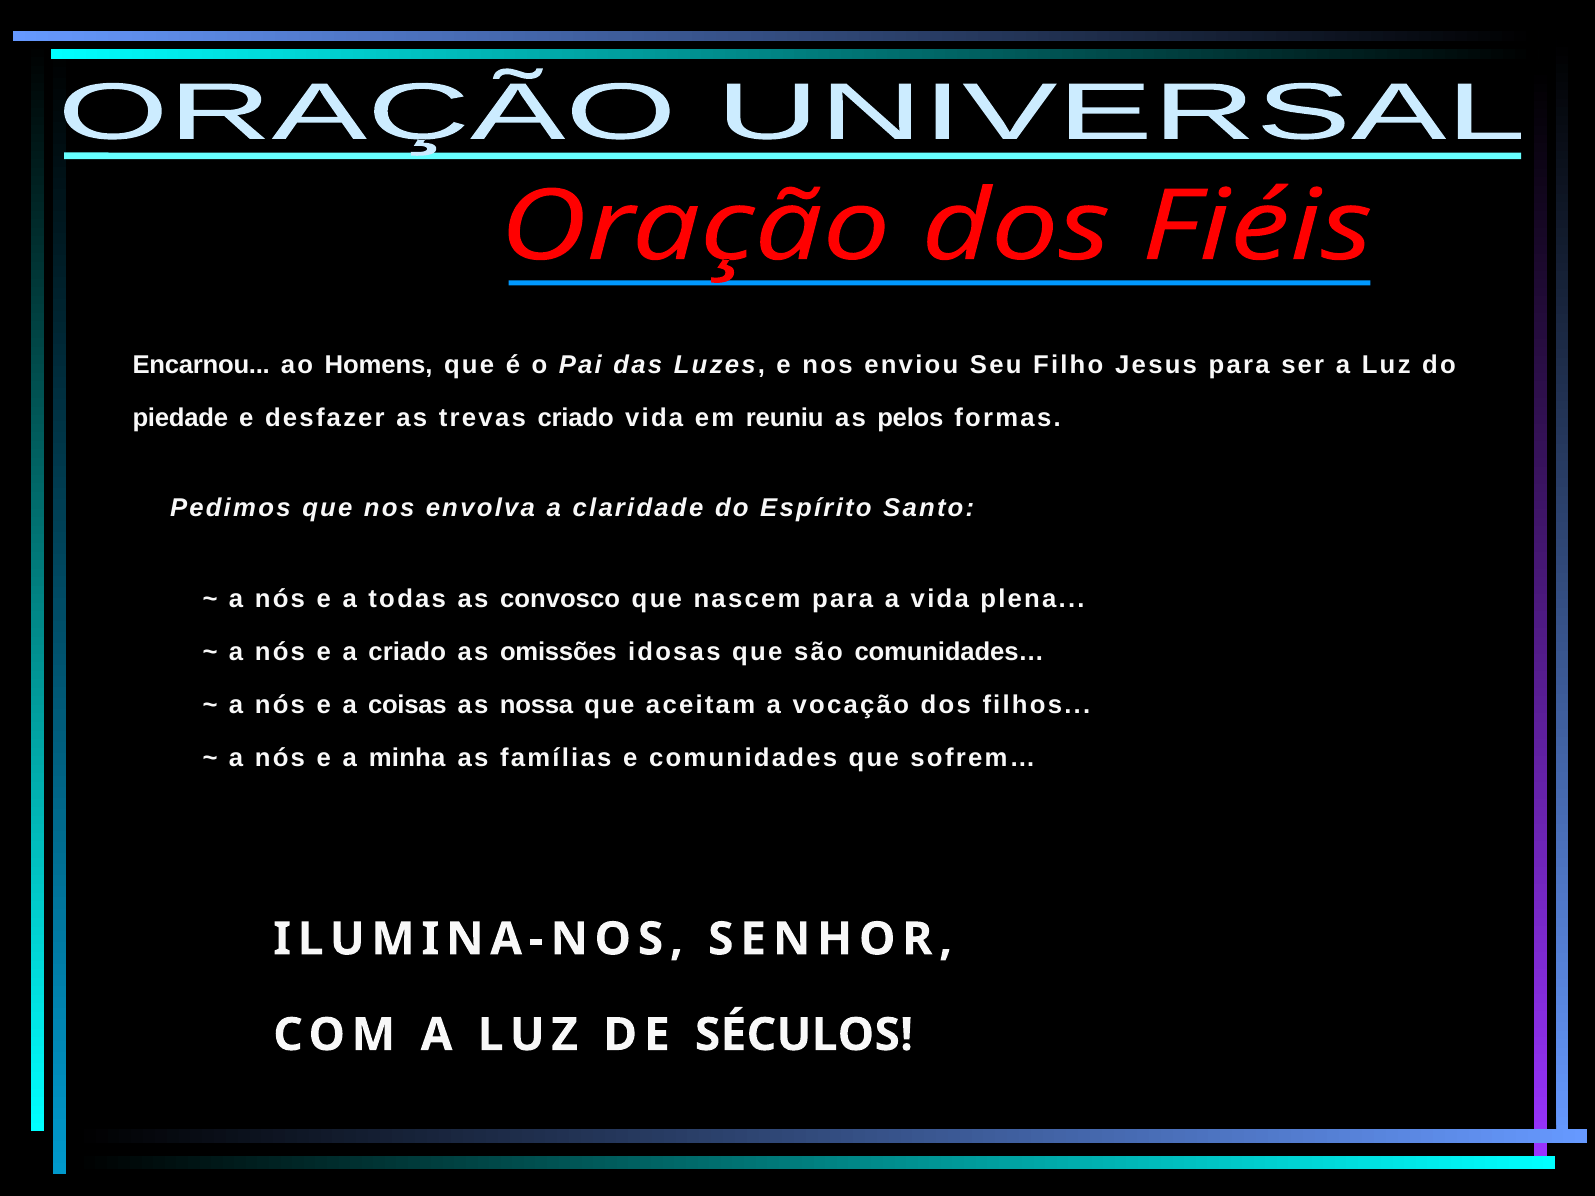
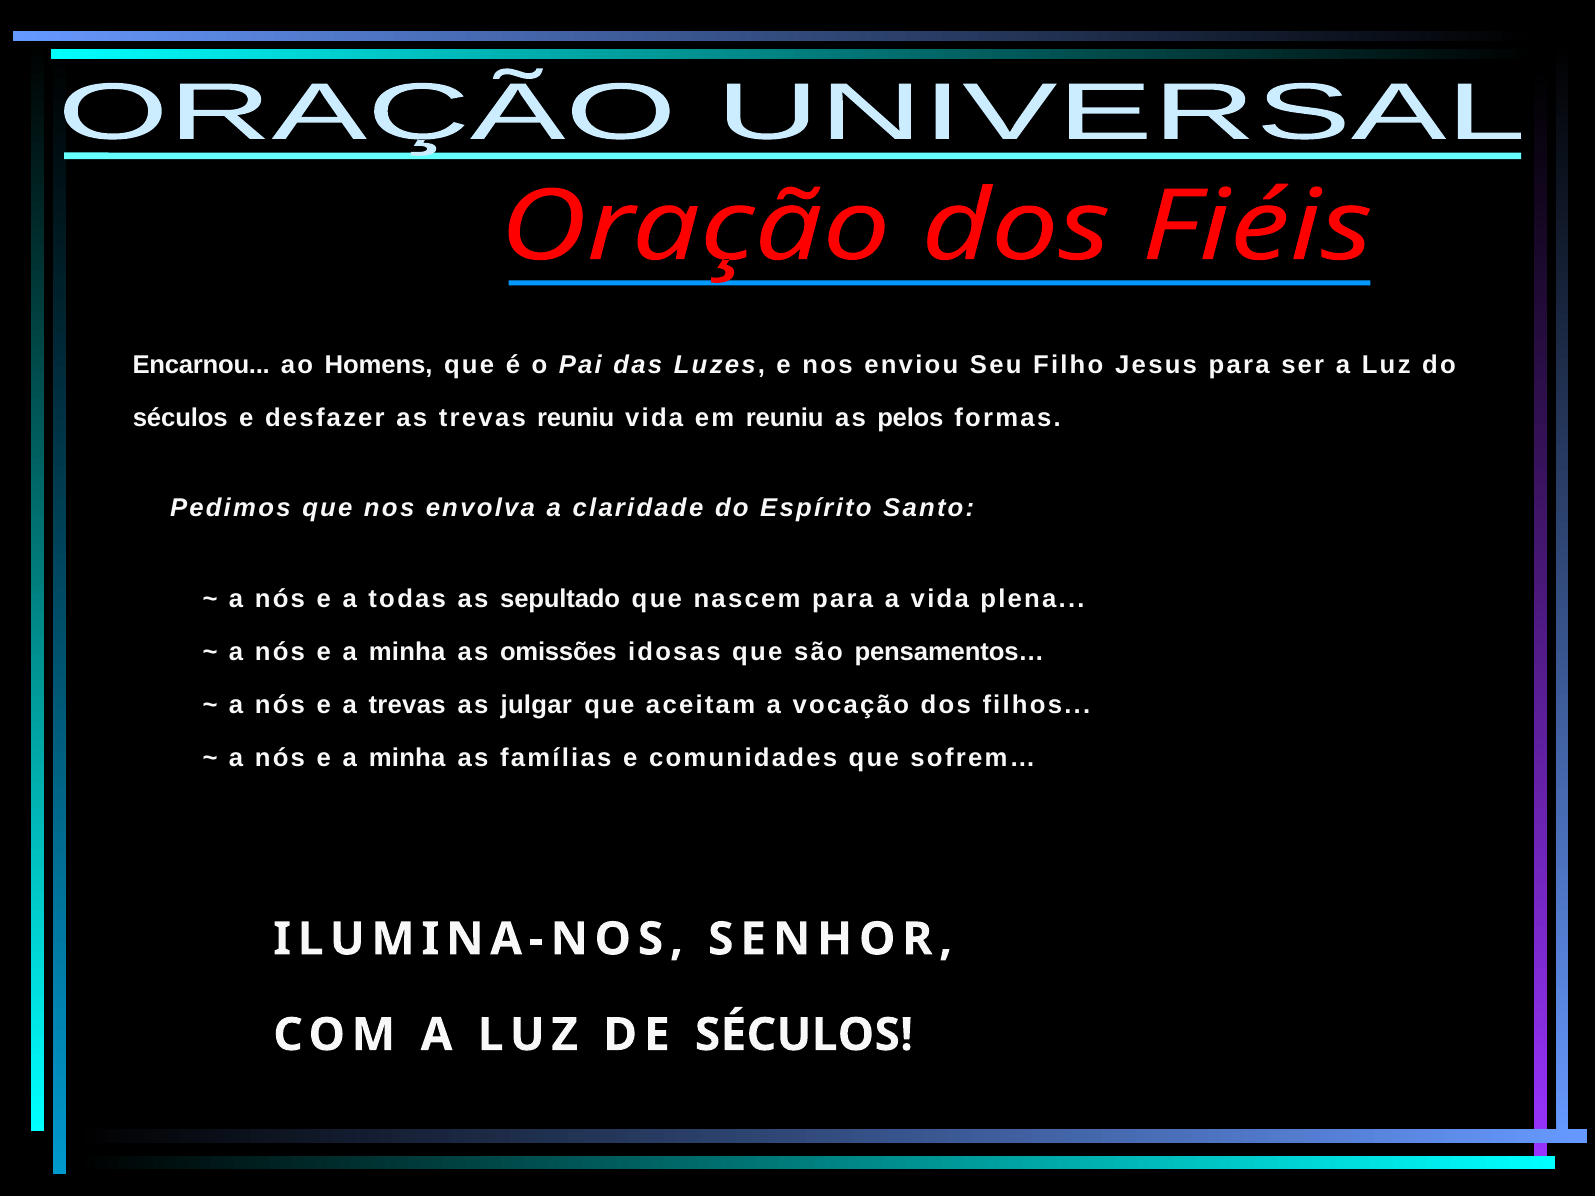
piedade: piedade -> séculos (180, 418)
trevas criado: criado -> reuniu (576, 418)
convosco: convosco -> sepultado (560, 599)
criado: criado -> minha (407, 652)
comunidades…: comunidades… -> pensamentos… (949, 652)
a coisas: coisas -> trevas (407, 705)
nossa: nossa -> julgar (536, 705)
